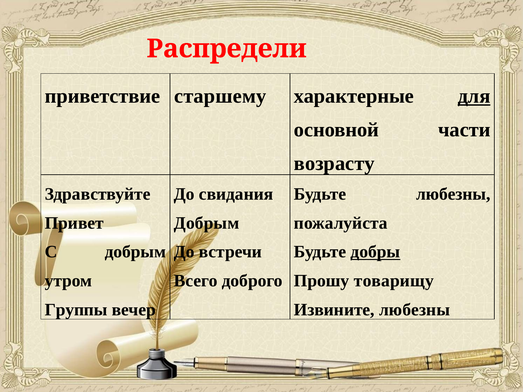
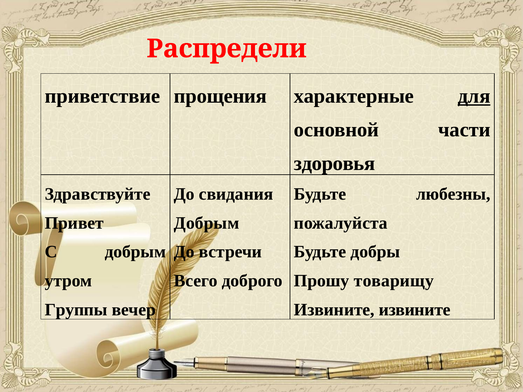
старшему: старшему -> прощения (220, 96)
возрасту: возрасту -> здоровья (334, 164)
добры underline: present -> none (375, 252)
Извините любезны: любезны -> извините (415, 310)
